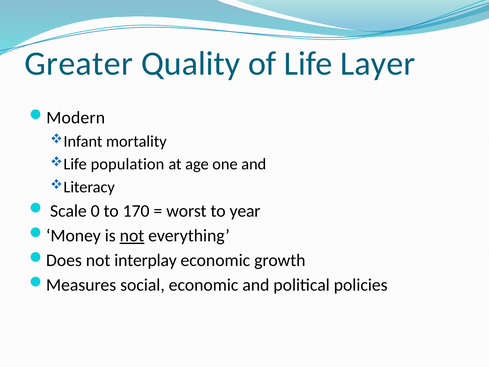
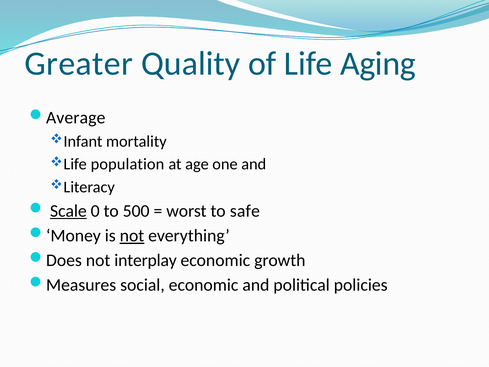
Layer: Layer -> Aging (378, 63)
Modern: Modern -> Average (76, 118)
Scale underline: none -> present (68, 211)
170: 170 -> 500 (136, 211)
year: year -> safe (245, 211)
